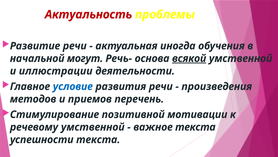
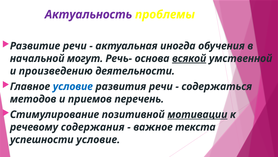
Актуальность colour: red -> purple (88, 14)
иллюстрации: иллюстрации -> произведению (56, 71)
произведения: произведения -> содержаться (217, 86)
мотивации underline: none -> present (197, 114)
речевому умственной: умственной -> содержания (93, 127)
успешности текста: текста -> условие (98, 139)
